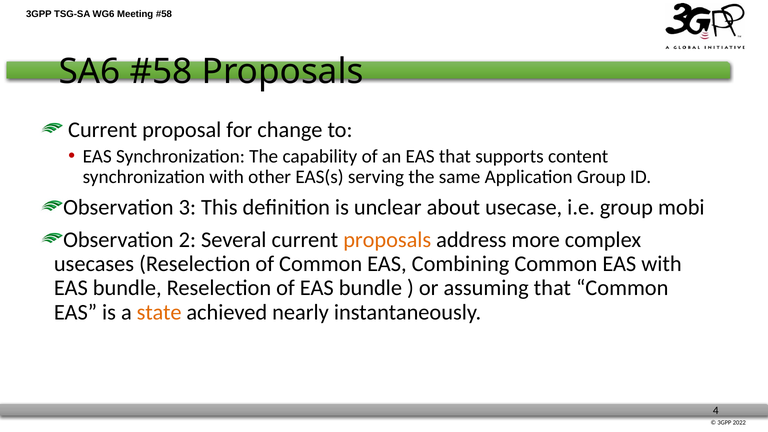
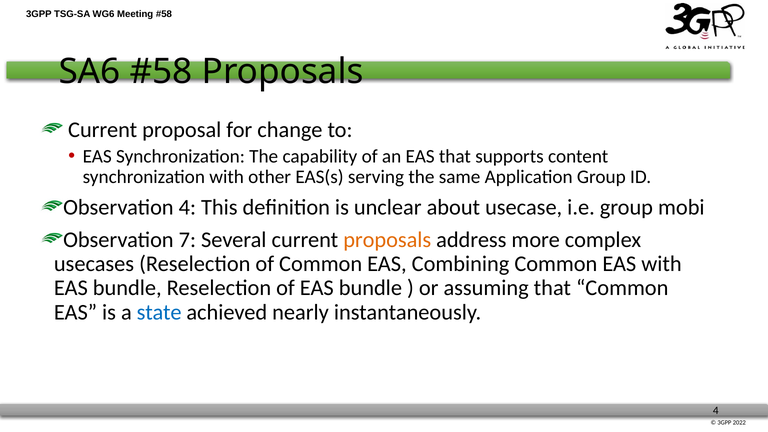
Observation 3: 3 -> 4 (187, 207)
2: 2 -> 7 (187, 240)
state colour: orange -> blue (159, 312)
